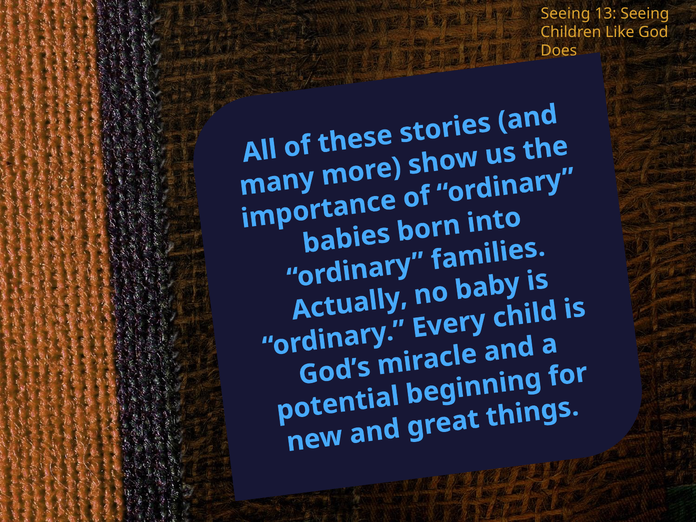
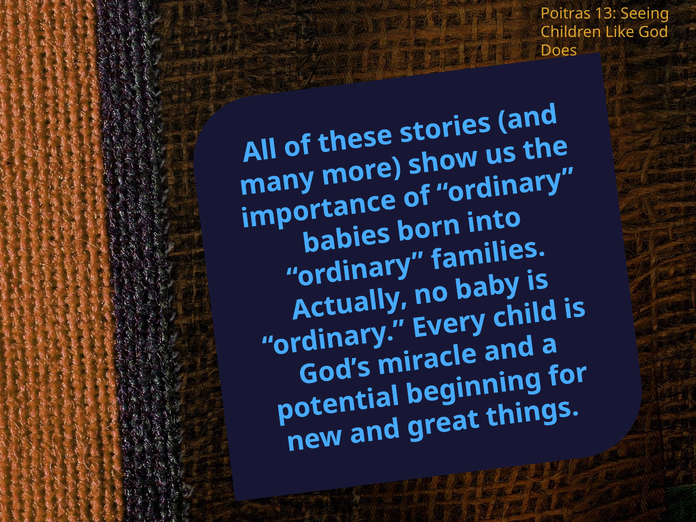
Seeing: Seeing -> Poitras (566, 14)
